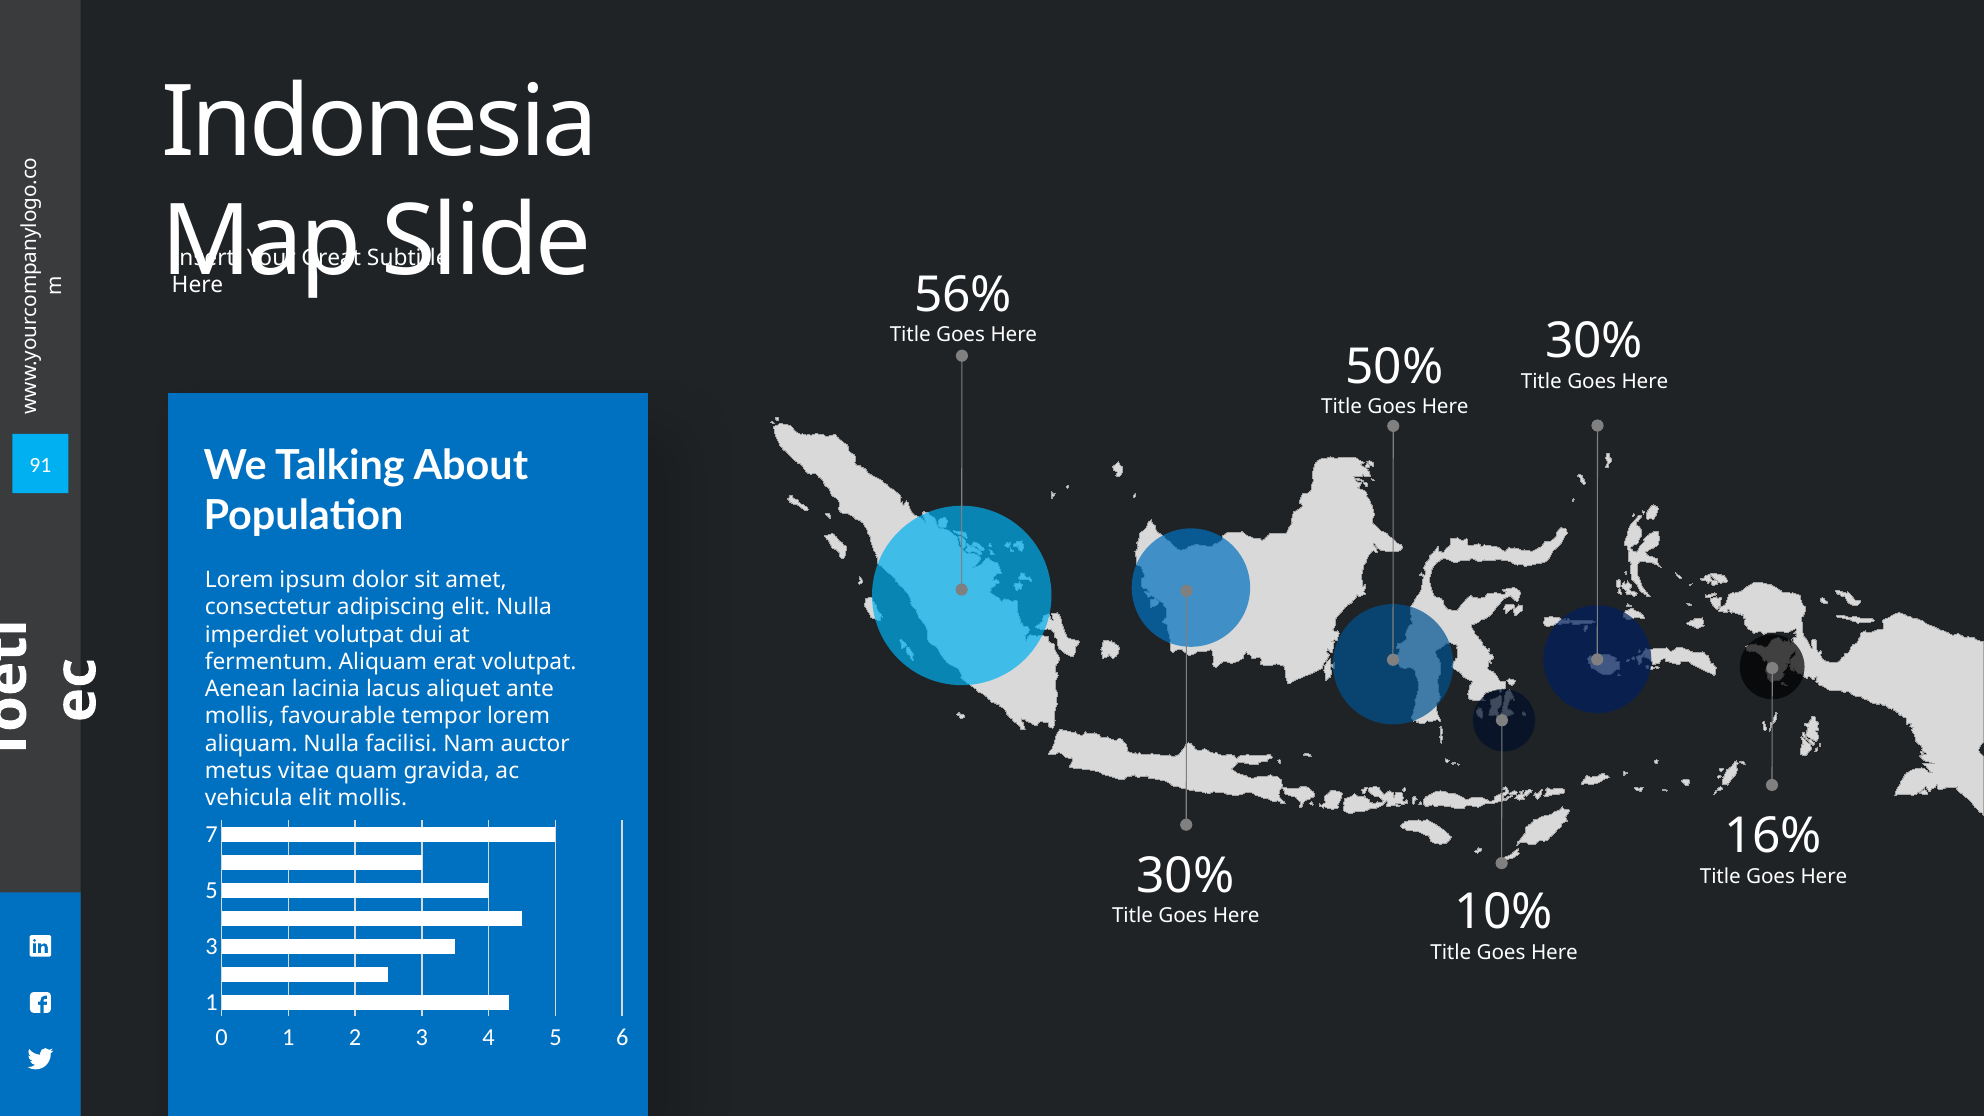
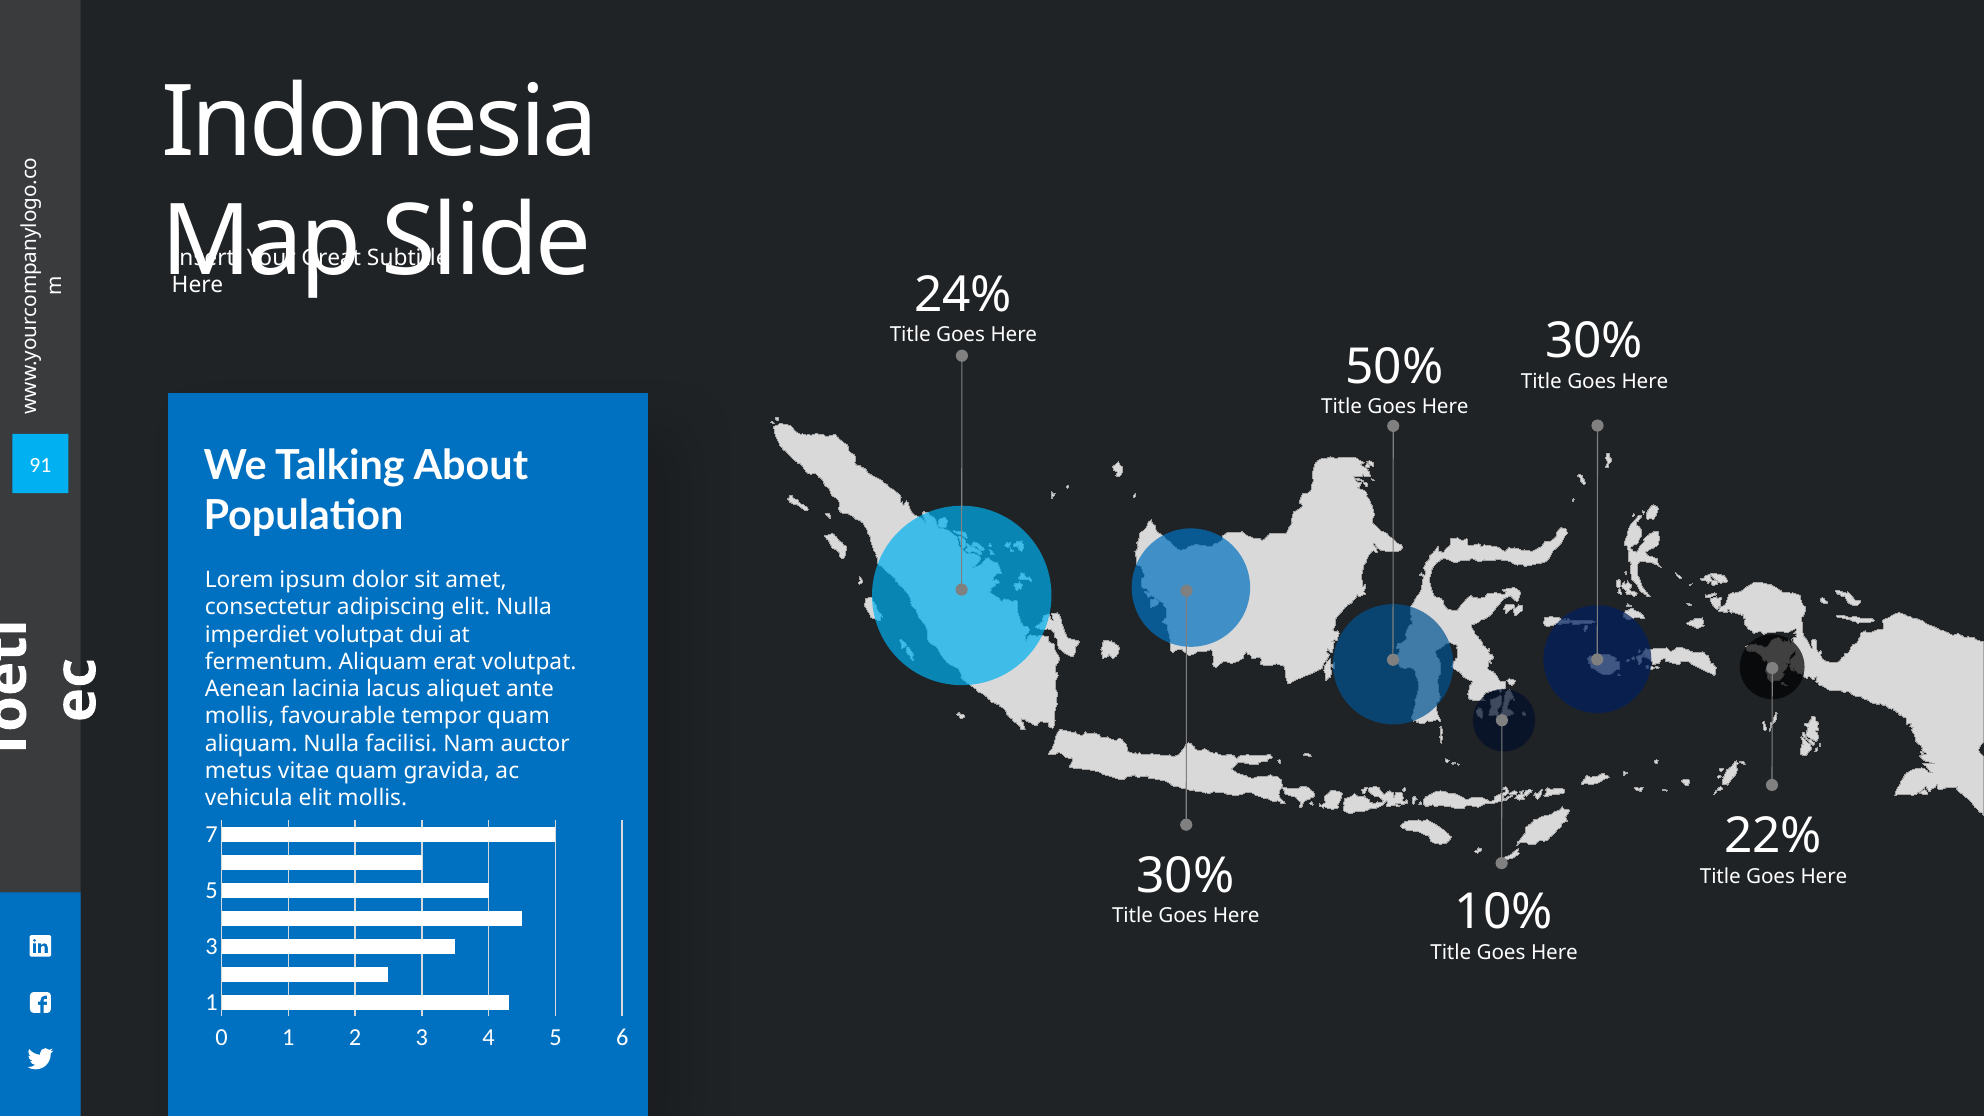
56%: 56% -> 24% (963, 295)
tempor lorem: lorem -> quam (518, 716)
16%: 16% -> 22% (1773, 836)
